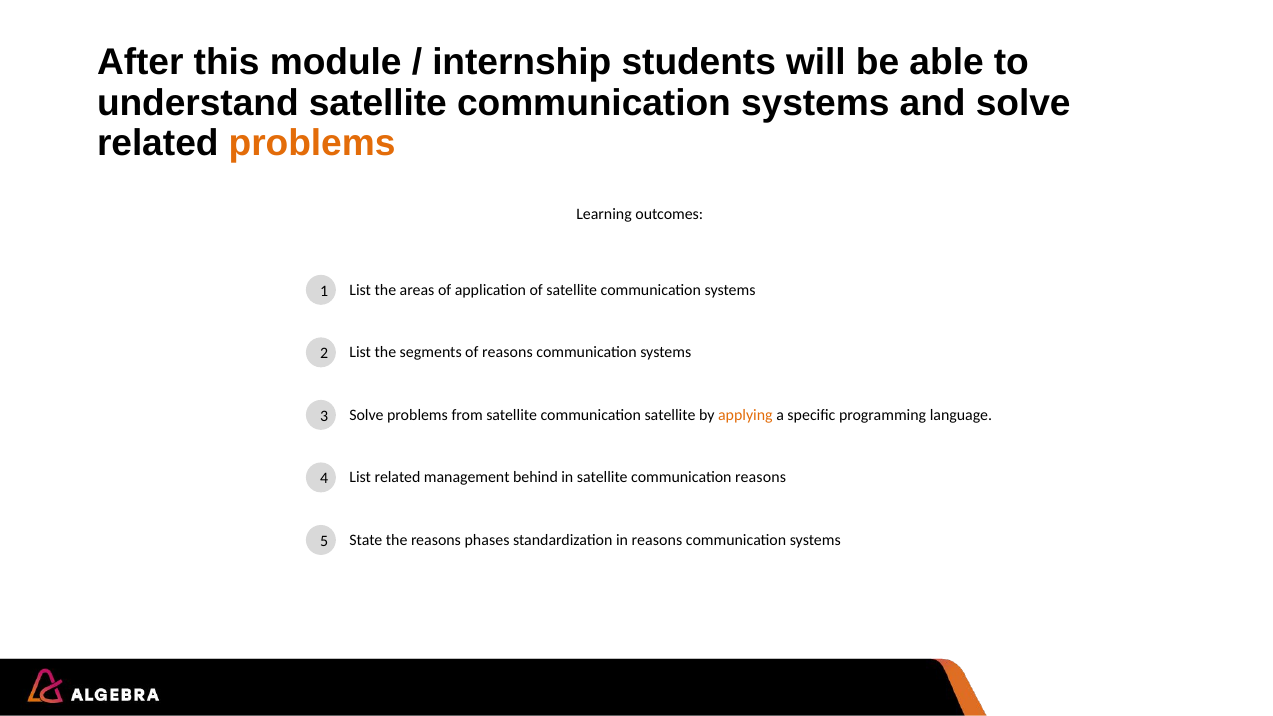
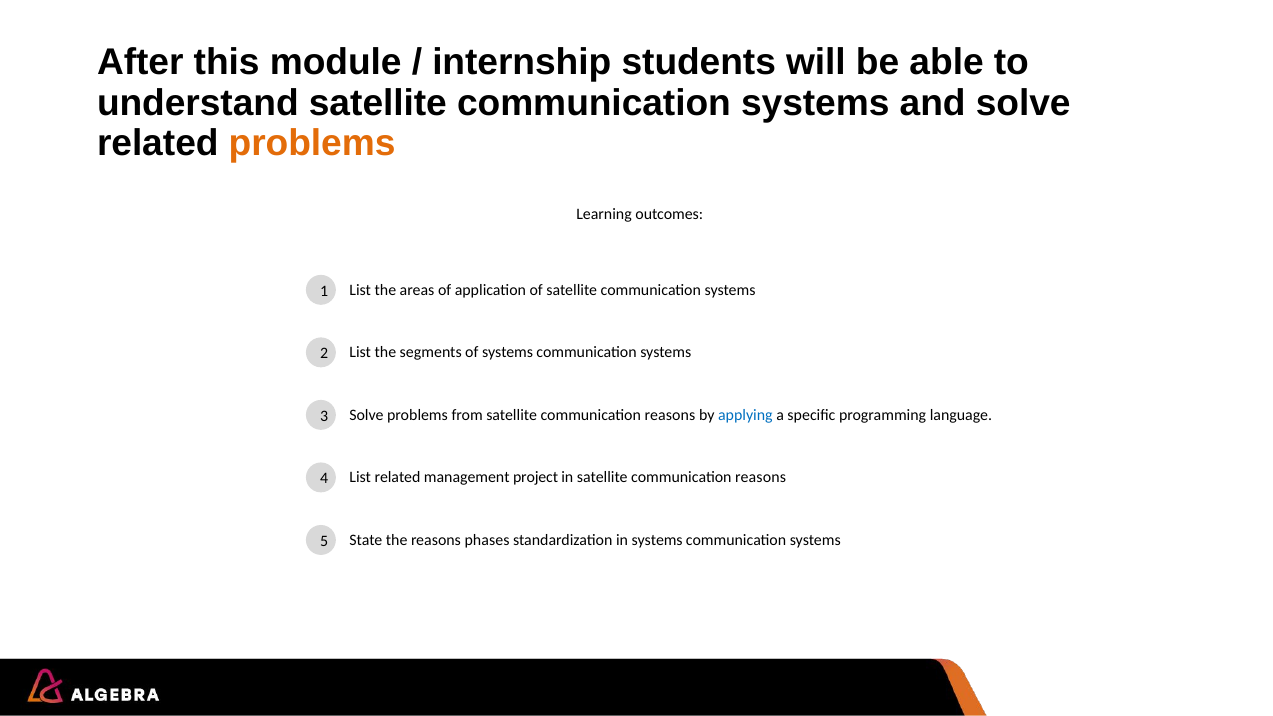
of reasons: reasons -> systems (508, 352)
from satellite communication satellite: satellite -> reasons (670, 415)
applying colour: orange -> blue (745, 415)
behind: behind -> project (536, 477)
in reasons: reasons -> systems (657, 540)
